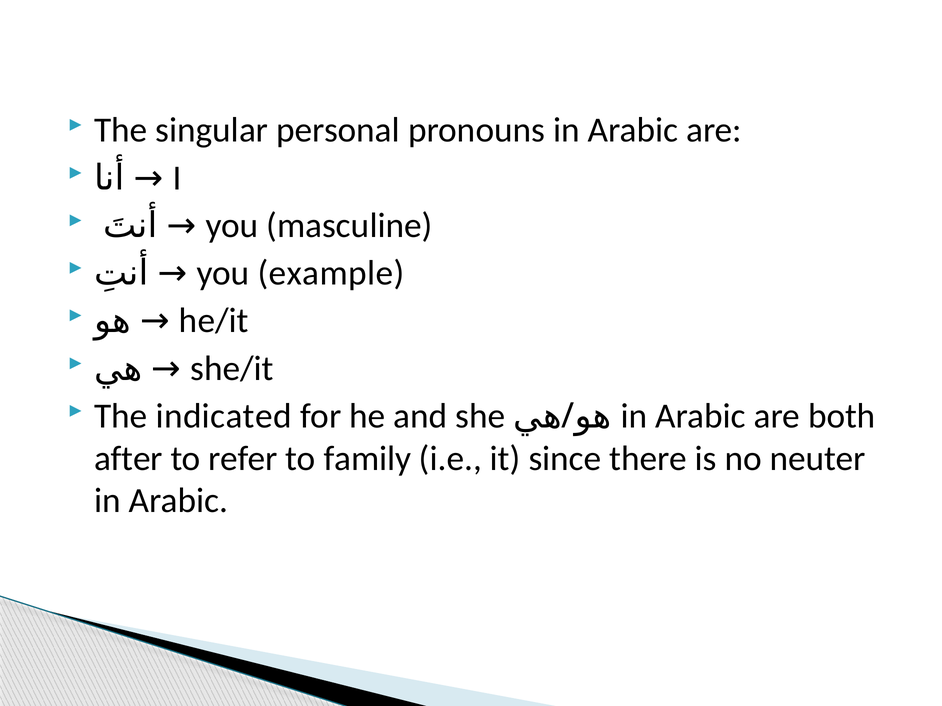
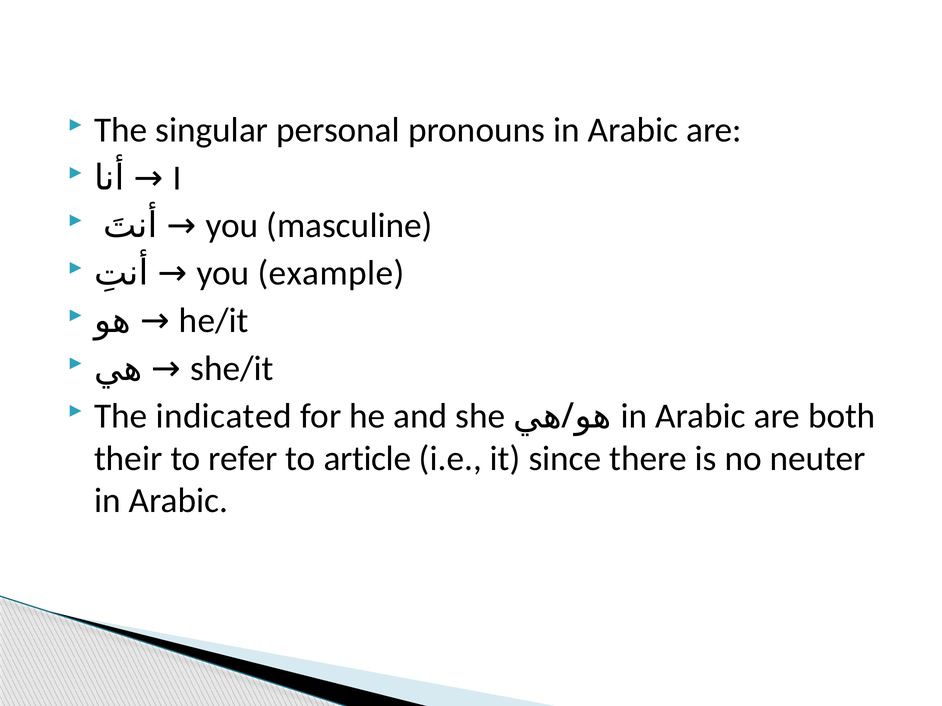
after: after -> their (128, 459)
family: family -> article (367, 459)
